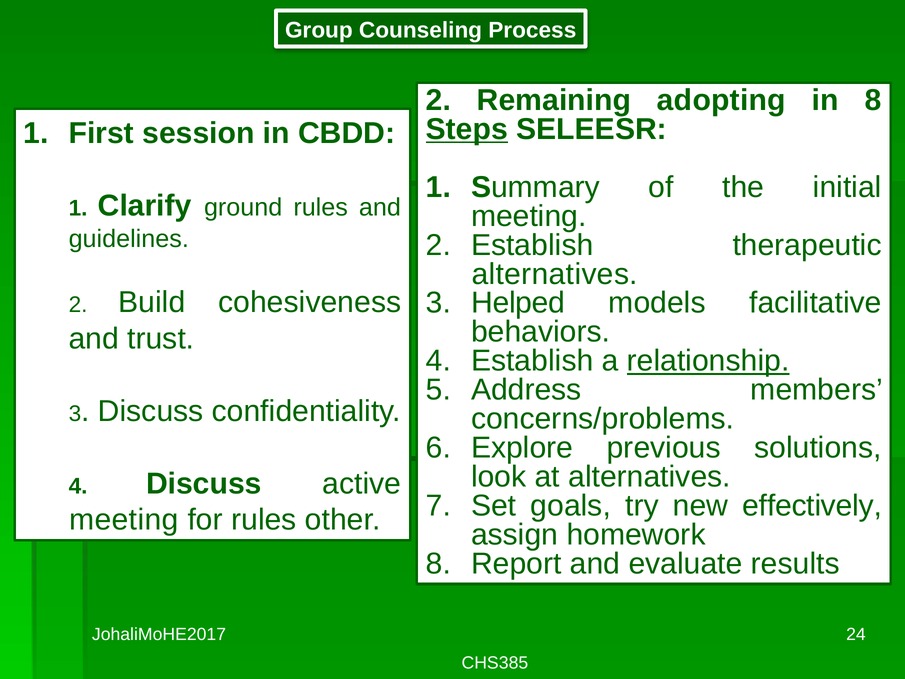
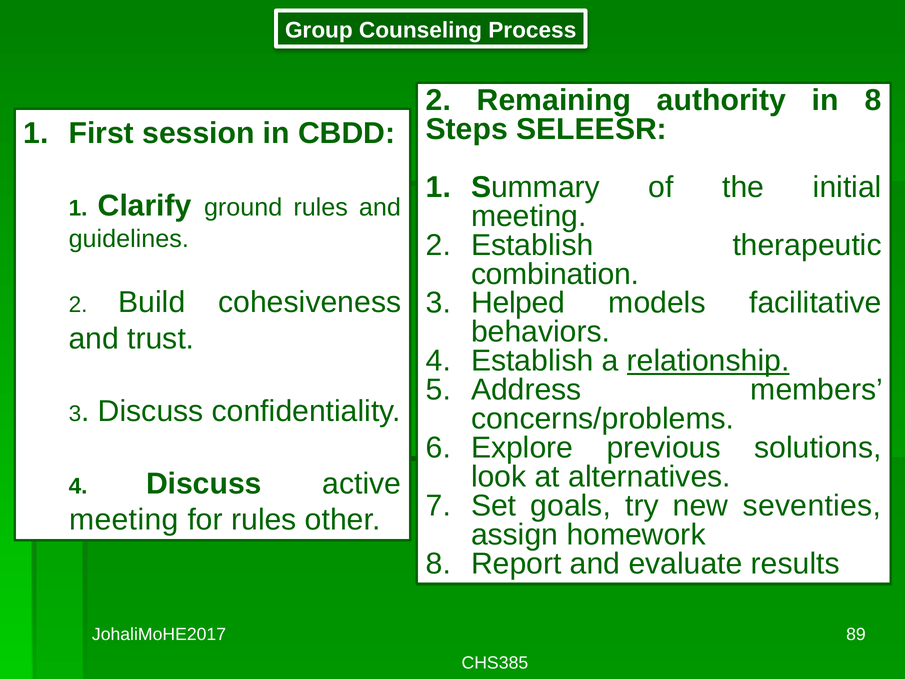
adopting: adopting -> authority (721, 100)
Steps underline: present -> none (467, 129)
alternatives: alternatives -> combination (555, 274)
effectively: effectively -> seventies (812, 506)
24: 24 -> 89 (856, 634)
